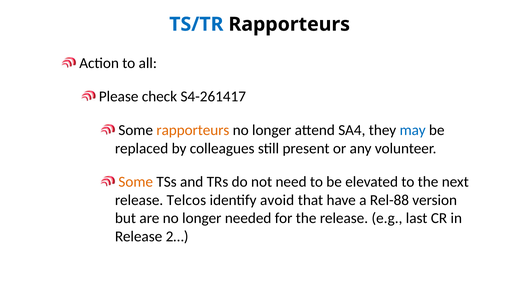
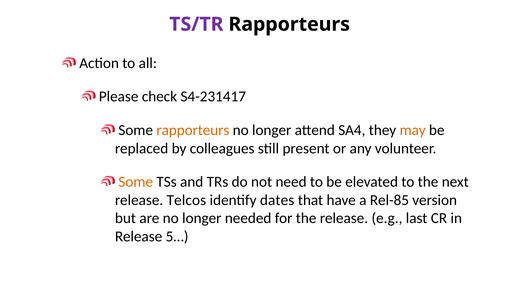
TS/TR colour: blue -> purple (196, 24)
S4-261417: S4-261417 -> S4-231417 (213, 97)
may colour: blue -> orange (413, 130)
avoid: avoid -> dates (277, 200)
Rel-88: Rel-88 -> Rel-85 (389, 200)
2…: 2… -> 5… (177, 237)
